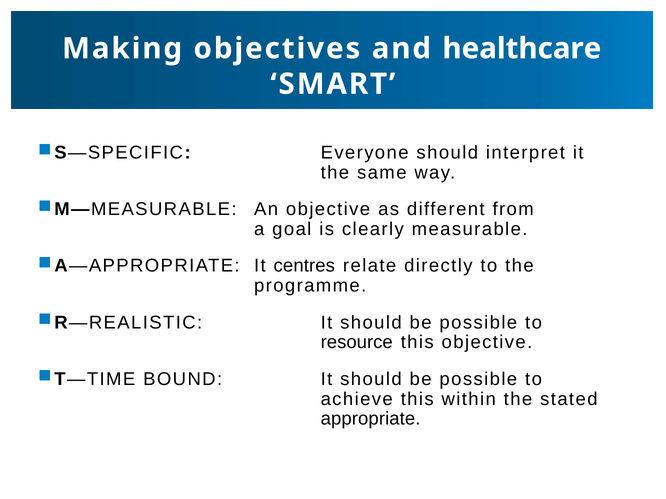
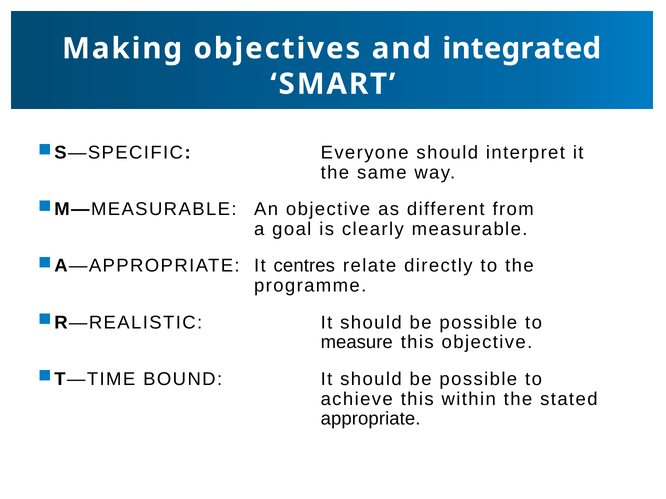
healthcare: healthcare -> integrated (522, 49)
resource: resource -> measure (357, 343)
